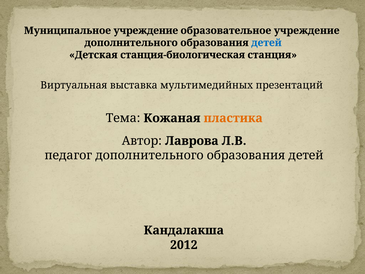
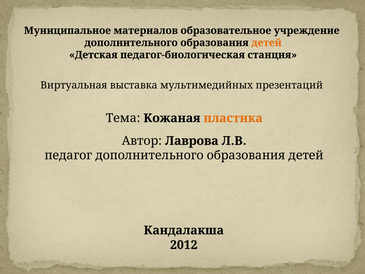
Муниципальное учреждение: учреждение -> материалов (146, 31)
детей colour: blue -> orange (266, 43)
станция-биологическая: станция-биологическая -> педагог-биологическая (183, 55)
